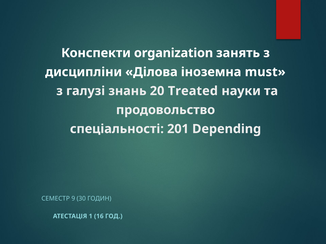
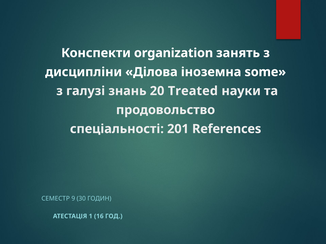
must: must -> some (265, 72)
Depending: Depending -> References (227, 129)
